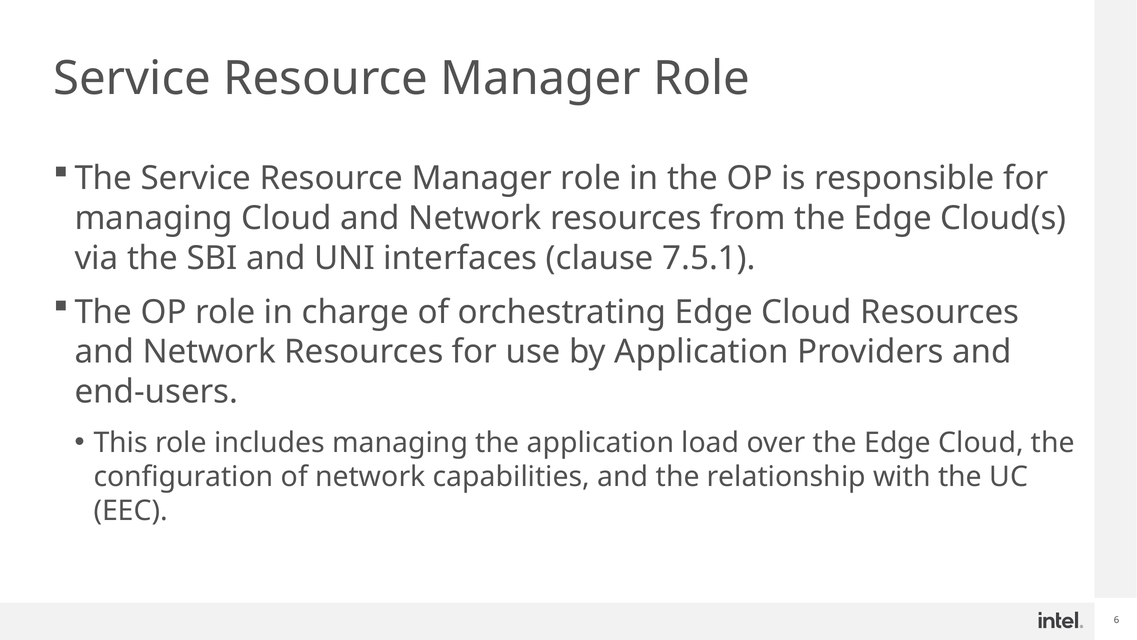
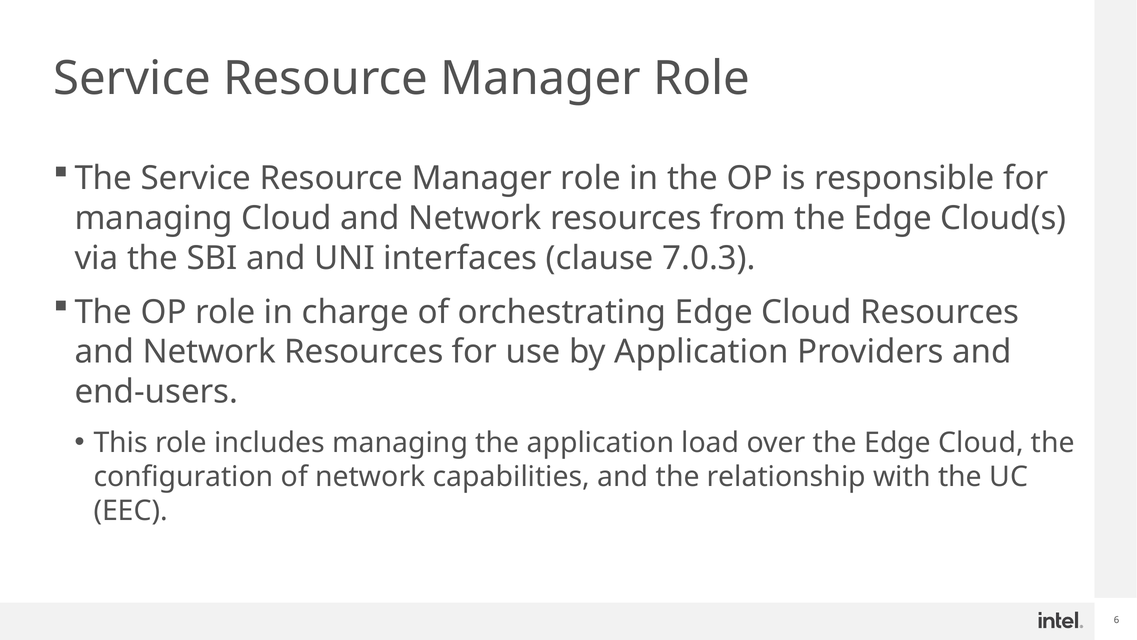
7.5.1: 7.5.1 -> 7.0.3 (709, 258)
